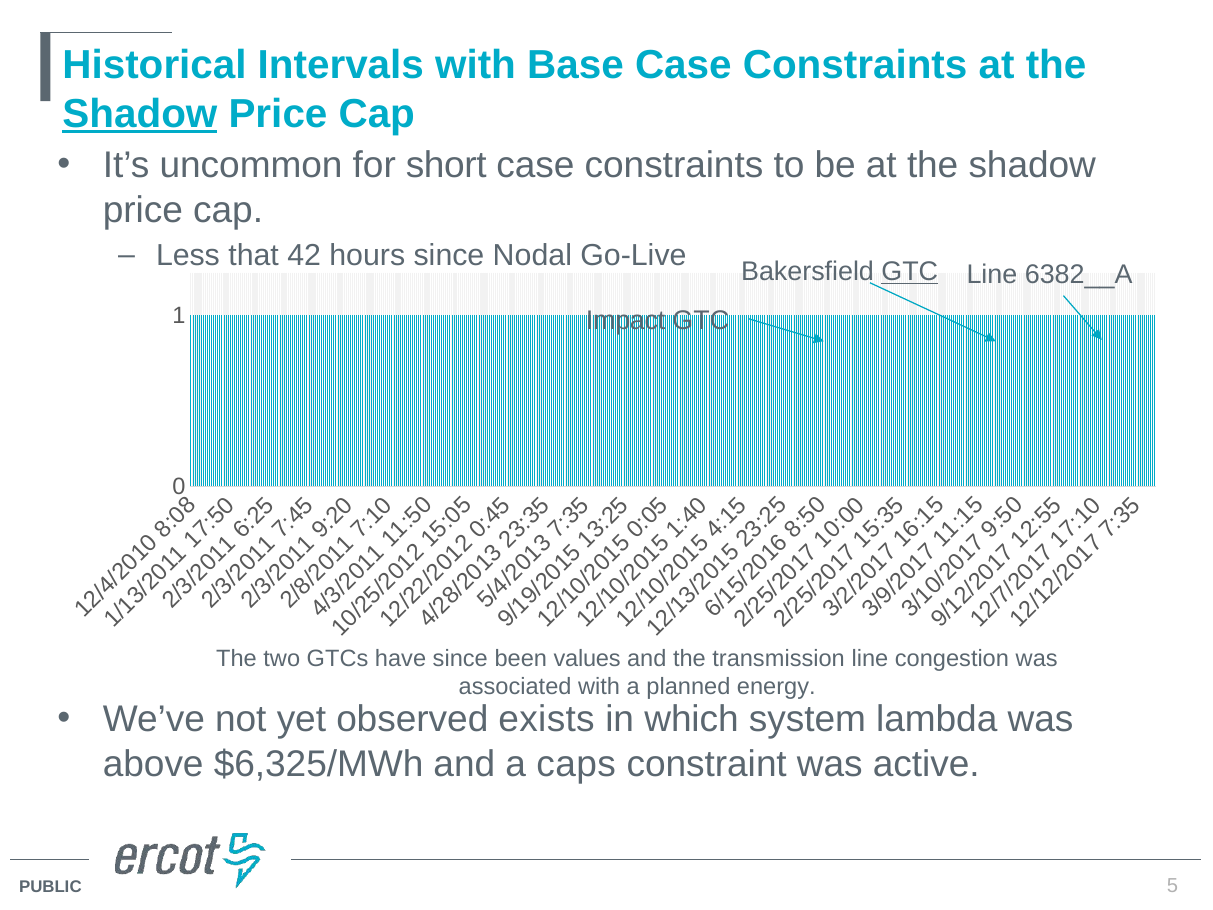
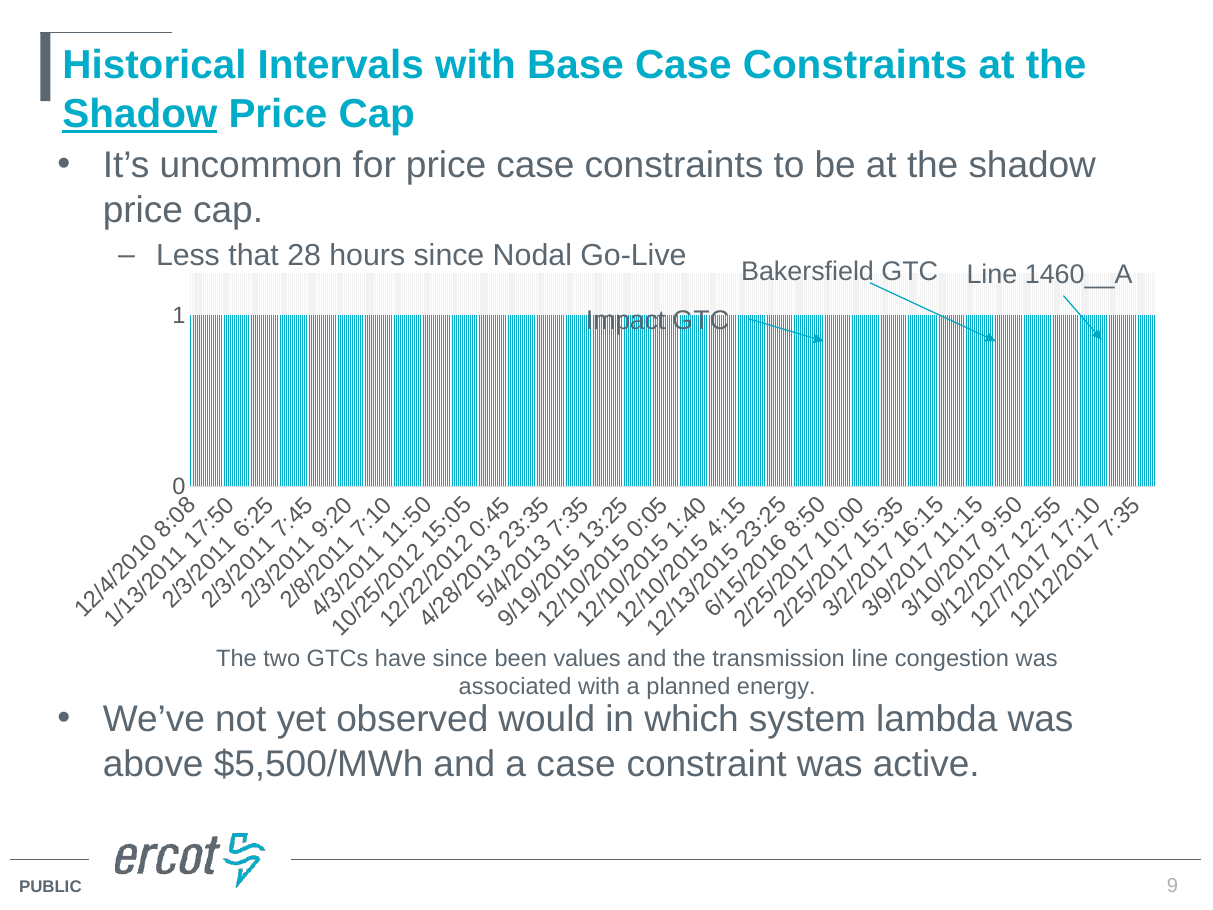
for short: short -> price (446, 165)
42: 42 -> 28 (304, 256)
GTC underline: present -> none (910, 272)
6382__A: 6382__A -> 1460__A (1079, 275)
exists: exists -> would (547, 719)
$6,325/MWh: $6,325/MWh -> $5,500/MWh (319, 764)
a caps: caps -> case (576, 764)
5: 5 -> 9 (1173, 886)
